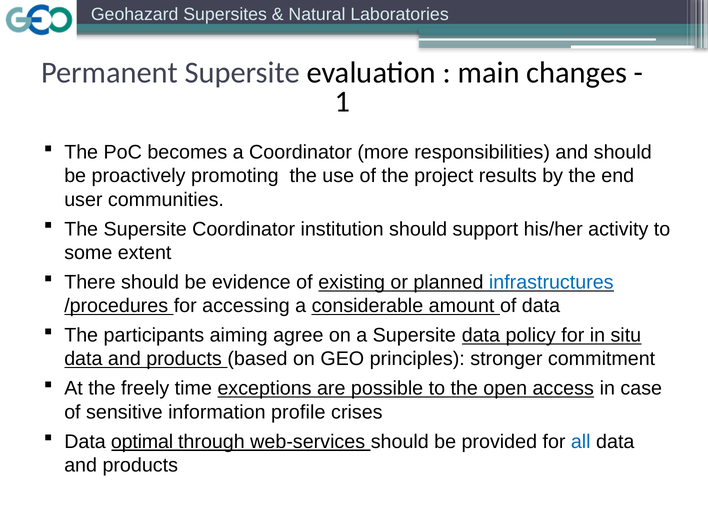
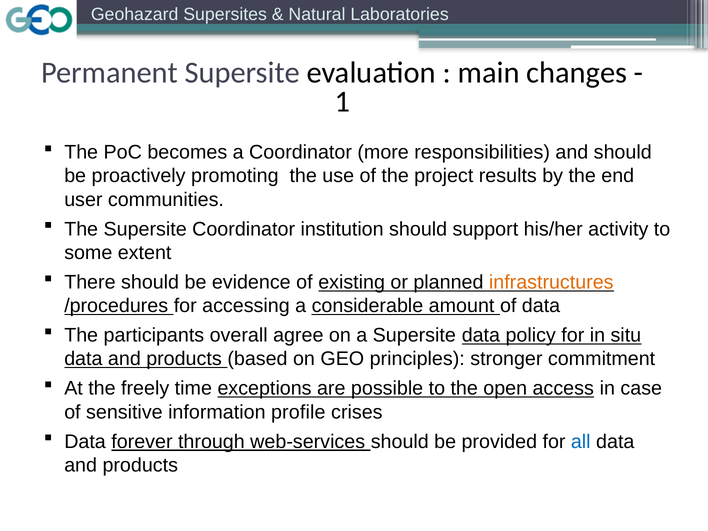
infrastructures colour: blue -> orange (551, 282)
aiming: aiming -> overall (239, 335)
optimal: optimal -> forever (142, 442)
